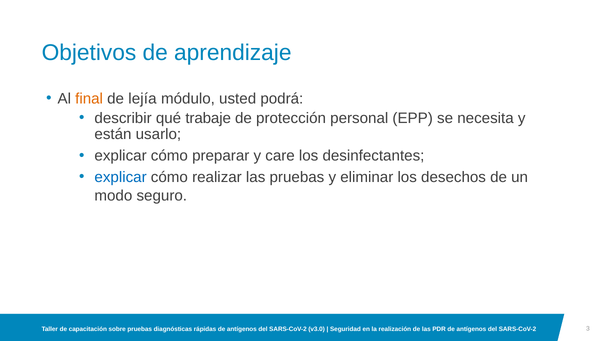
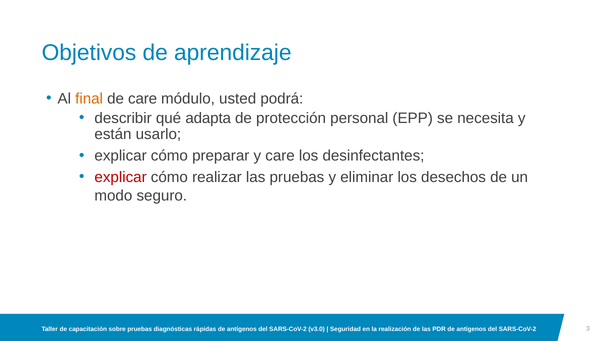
de lejía: lejía -> care (143, 99)
trabaje: trabaje -> adapta (208, 118)
explicar colour: blue -> red (121, 177)
